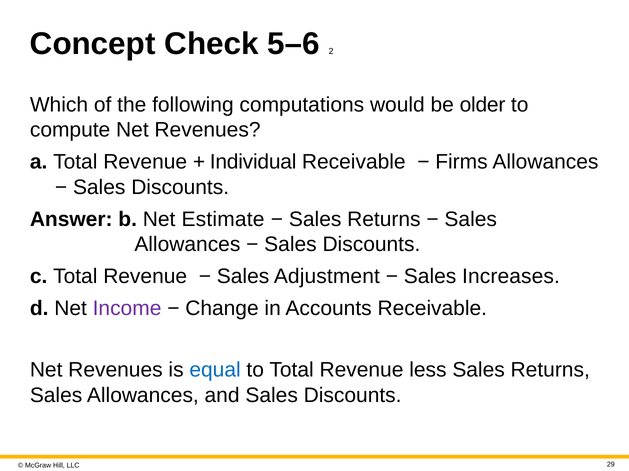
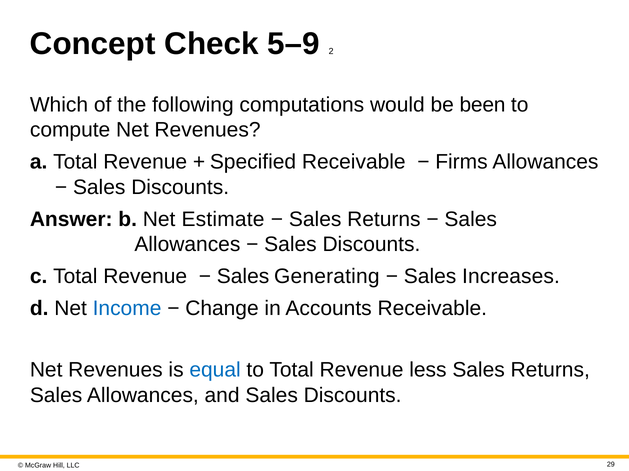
5–6: 5–6 -> 5–9 (294, 44)
older: older -> been (483, 105)
Individual: Individual -> Specified (253, 162)
Adjustment: Adjustment -> Generating (327, 277)
Income colour: purple -> blue (127, 309)
